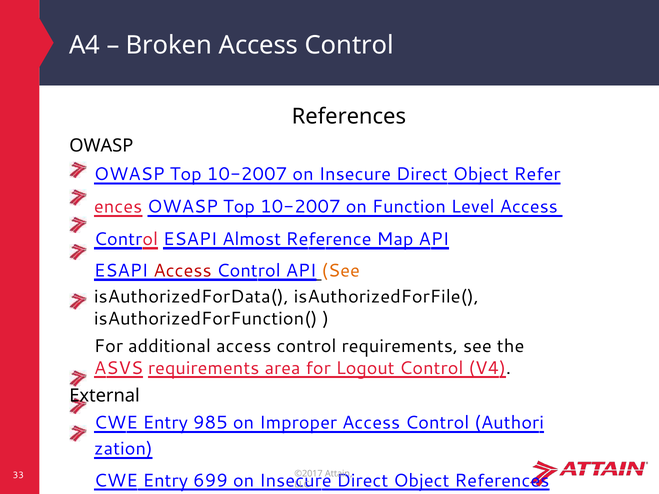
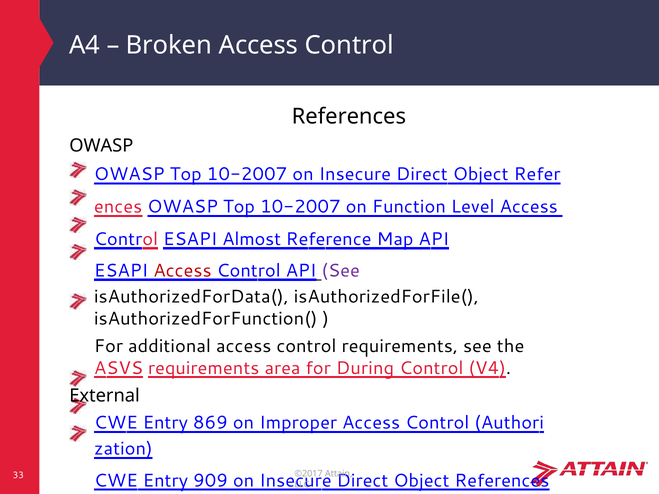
See colour: orange -> purple (341, 271)
Logout: Logout -> During (365, 368)
985: 985 -> 869 (210, 423)
699: 699 -> 909 (210, 481)
